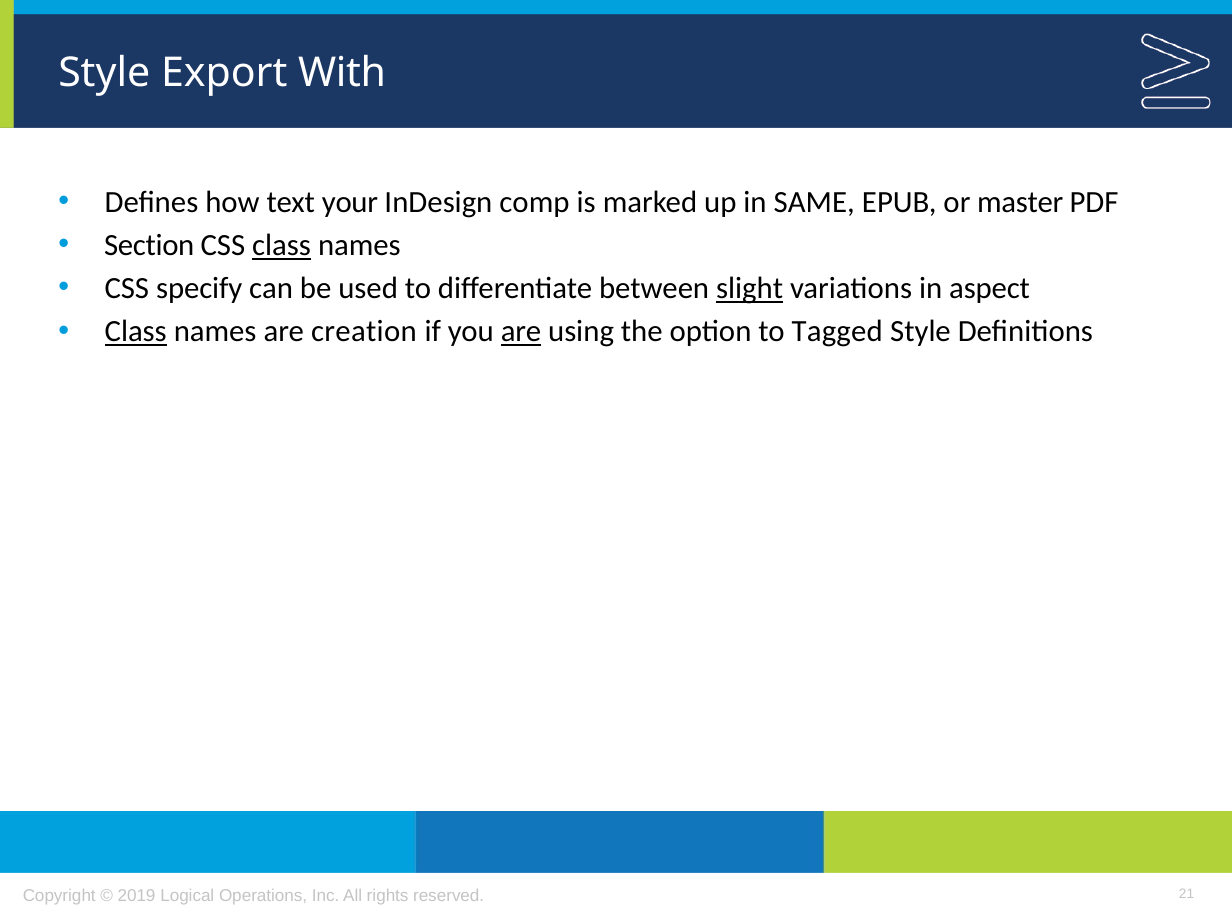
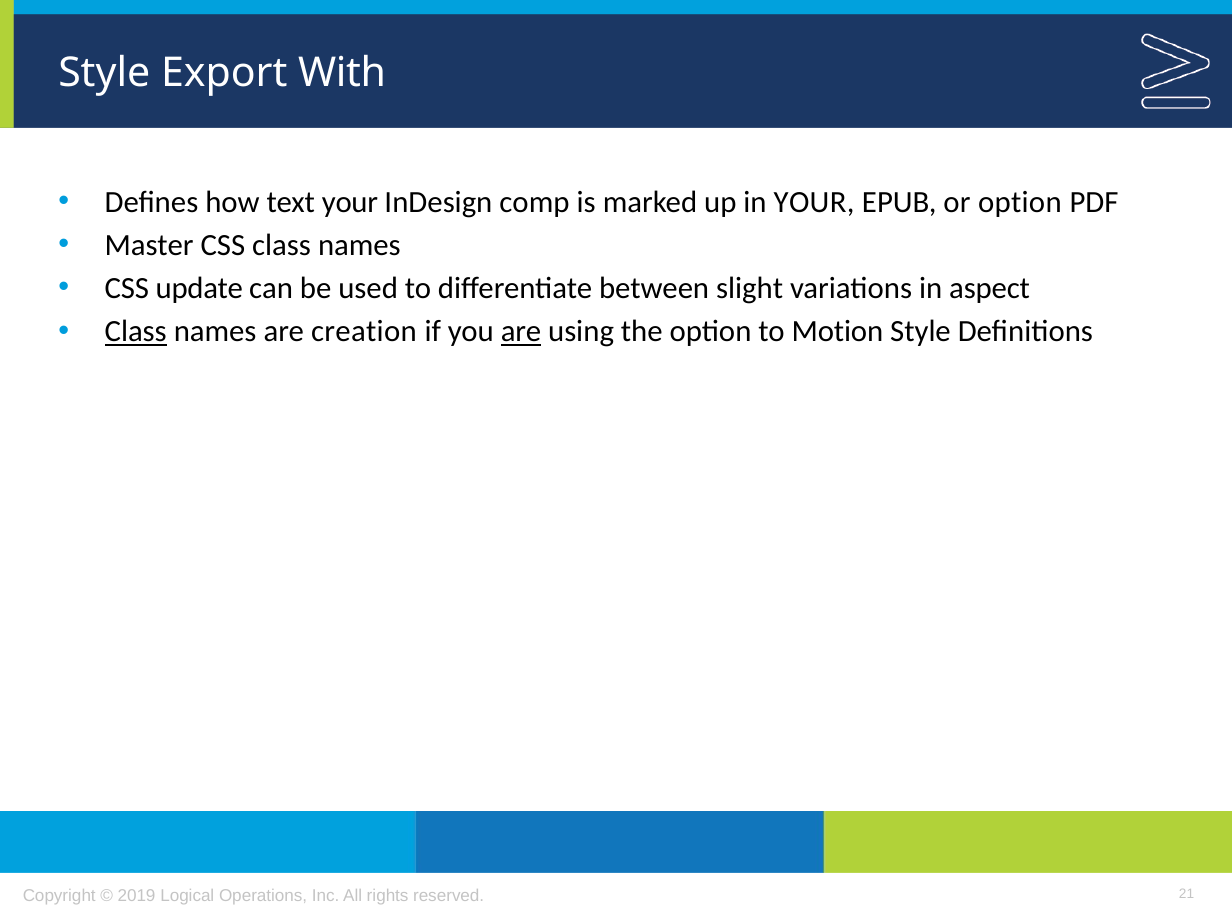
in SAME: SAME -> YOUR (814, 202)
or master: master -> option (1020, 202)
Section: Section -> Master (149, 245)
class underline: present -> none (282, 245)
specify: specify -> update (199, 288)
slight underline: present -> none (750, 288)
Tagged: Tagged -> Motion (837, 332)
